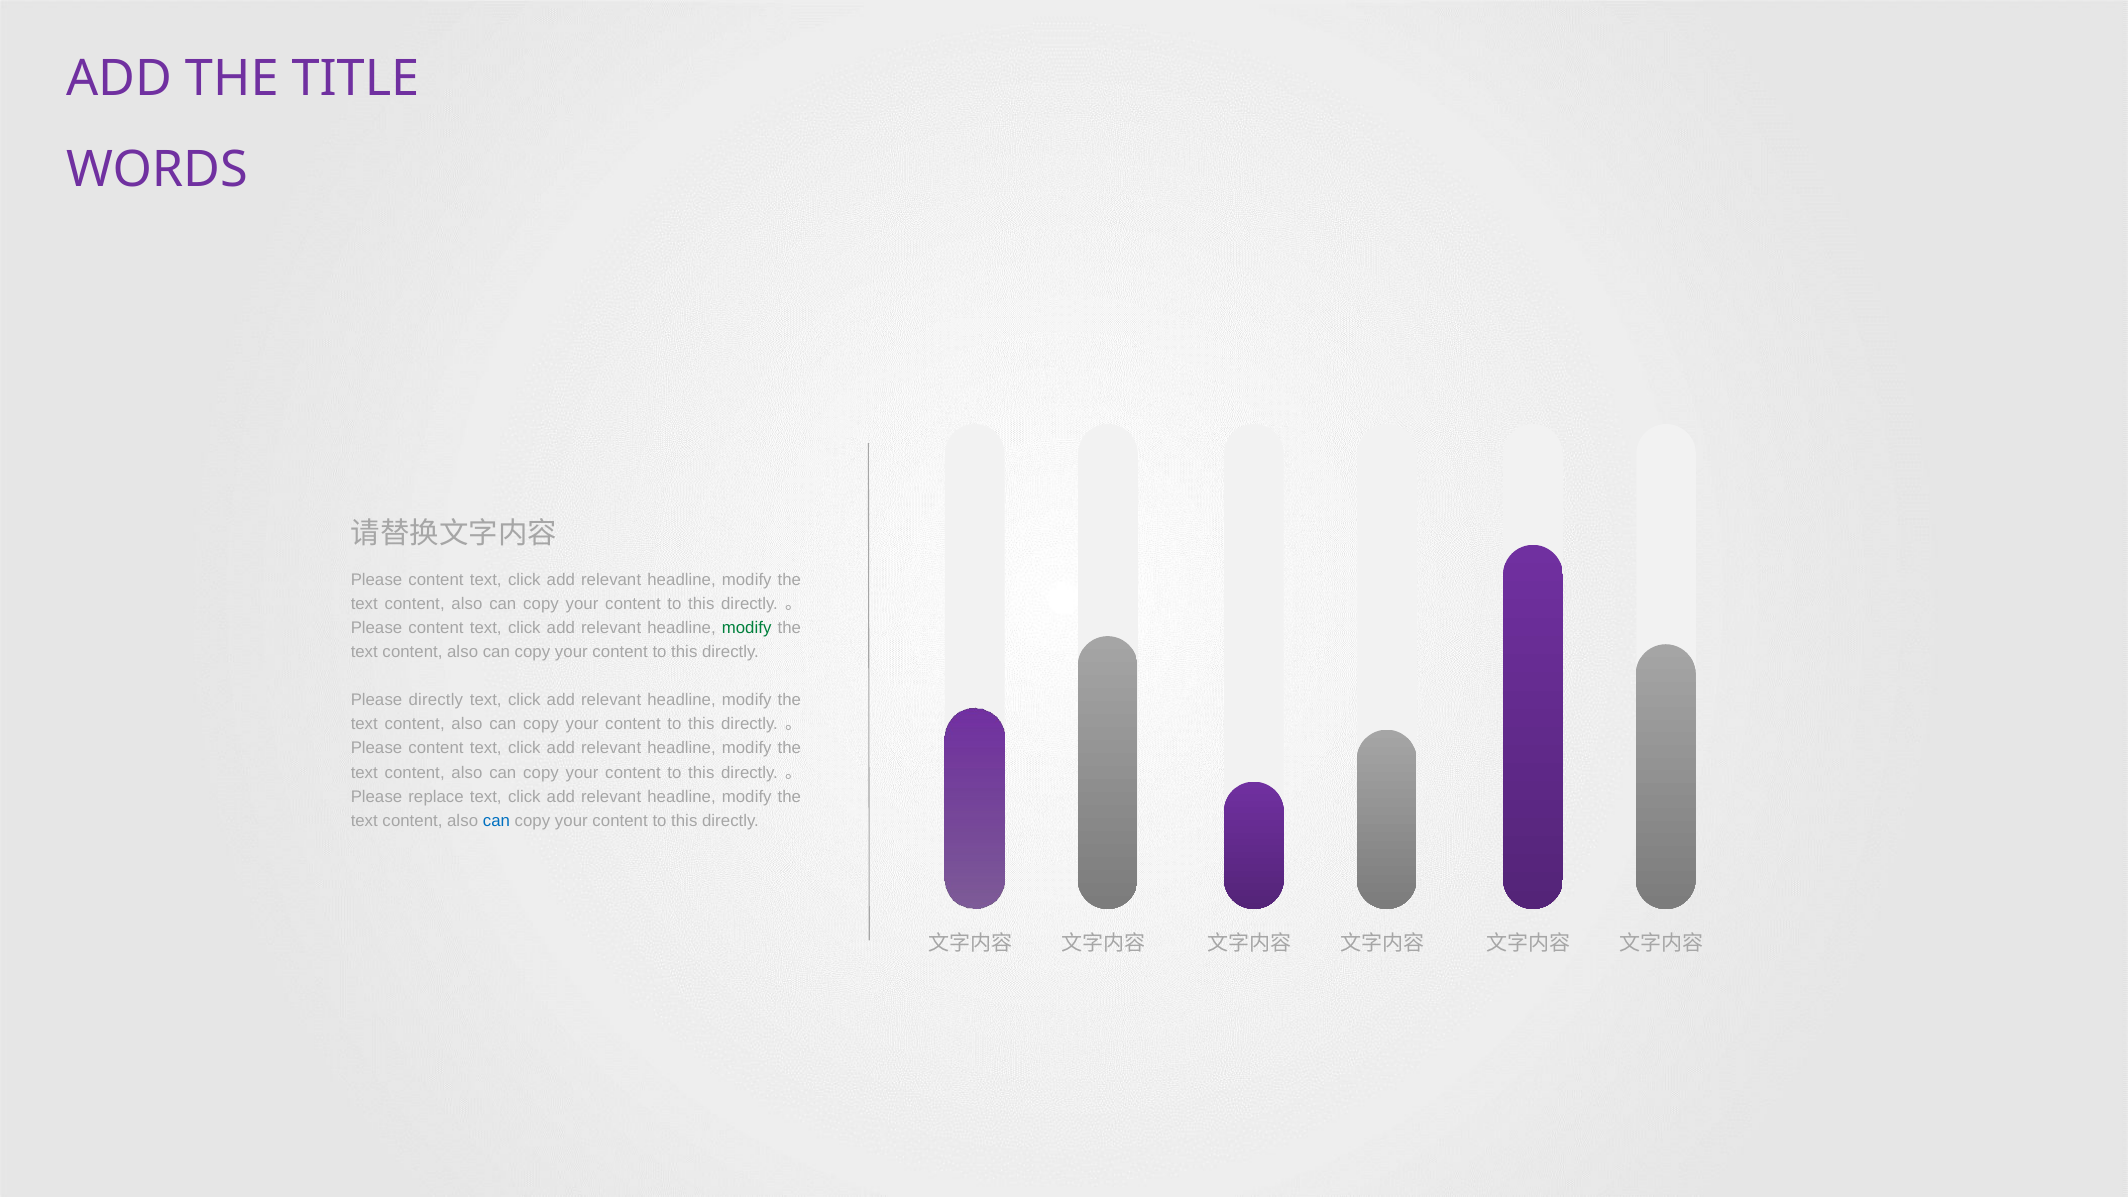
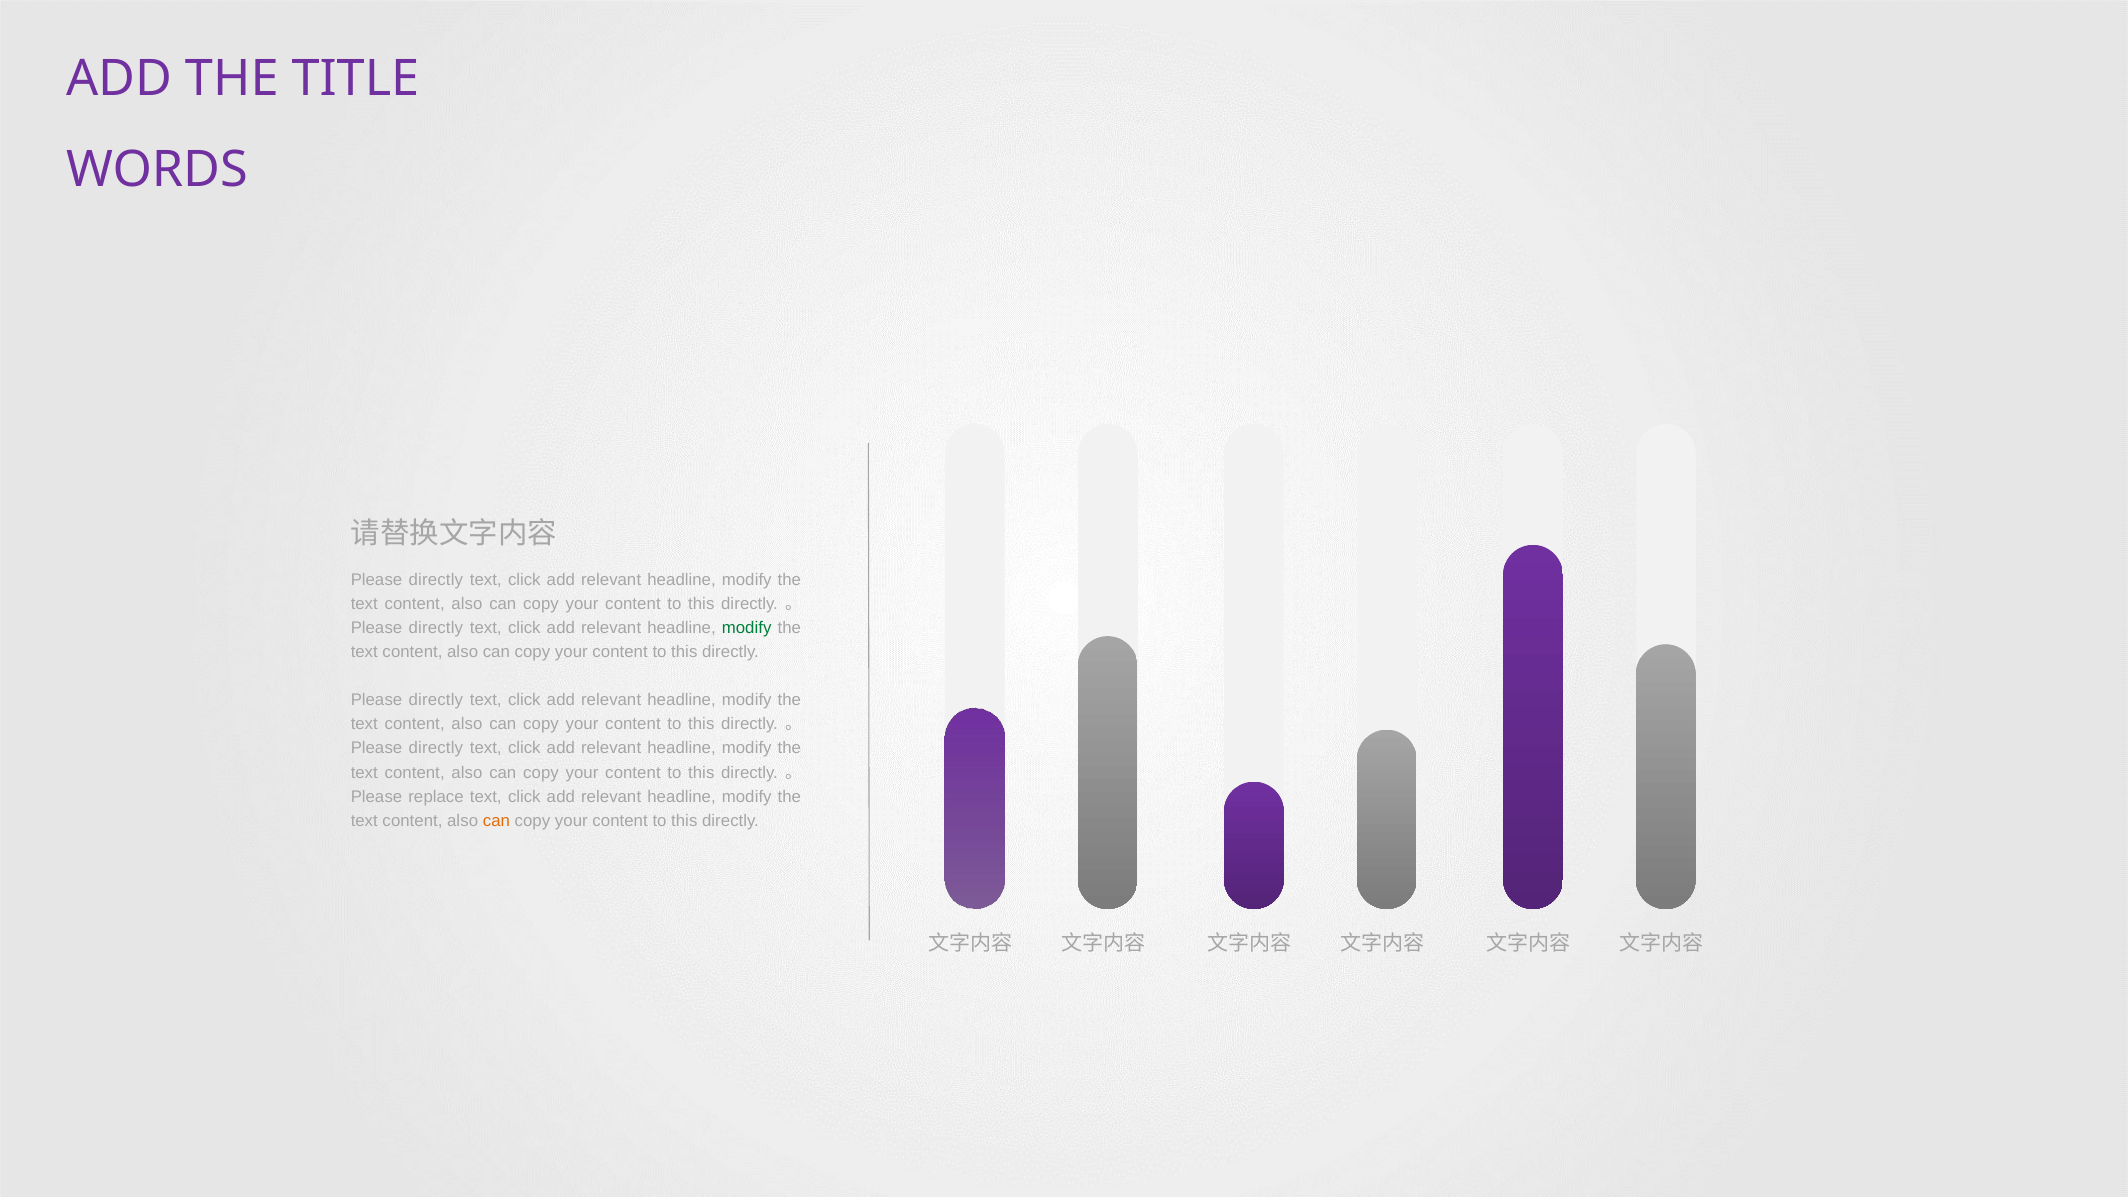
content: content -> directly (436, 579)
content: content -> directly (436, 628)
content: content -> directly (436, 748)
can colour: blue -> orange (496, 821)
